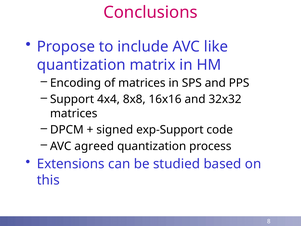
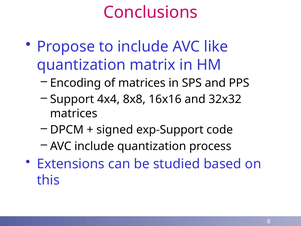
AVC agreed: agreed -> include (94, 146)
